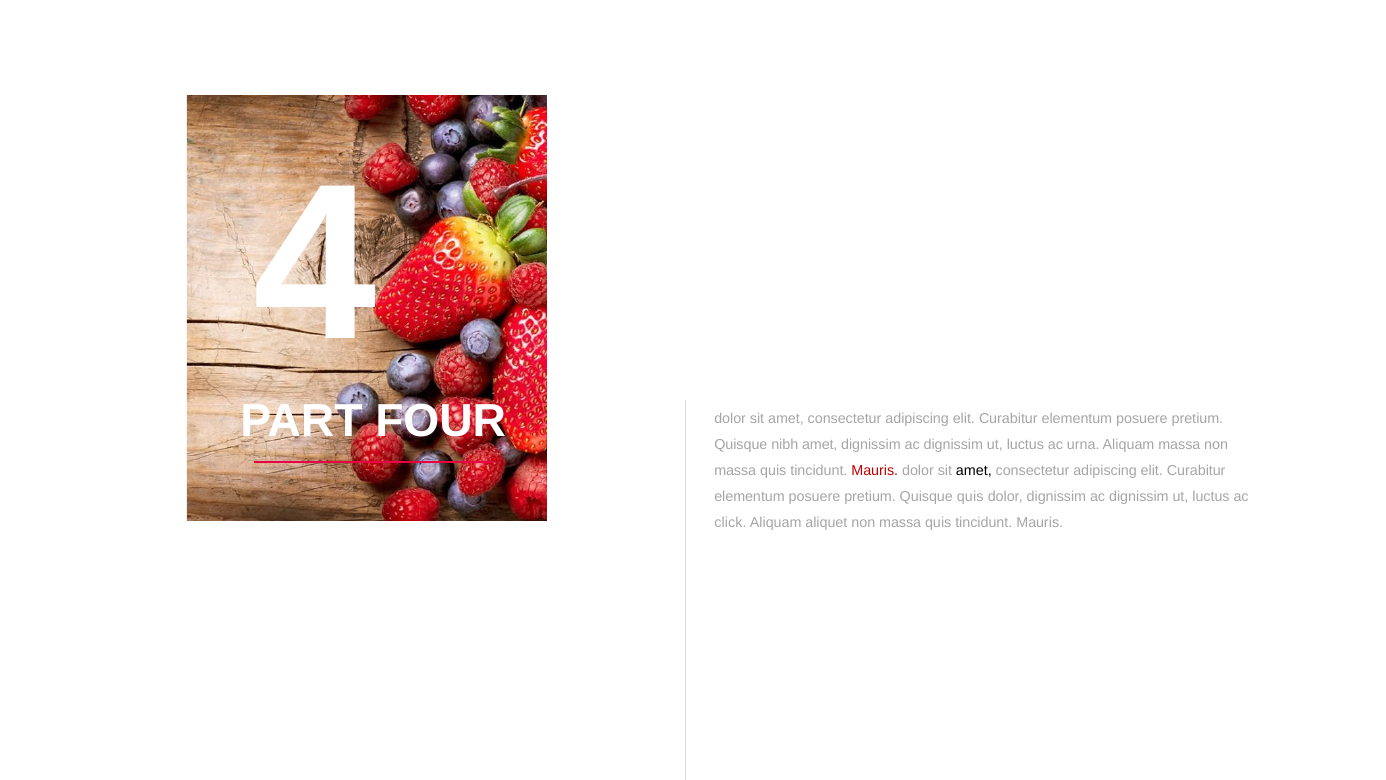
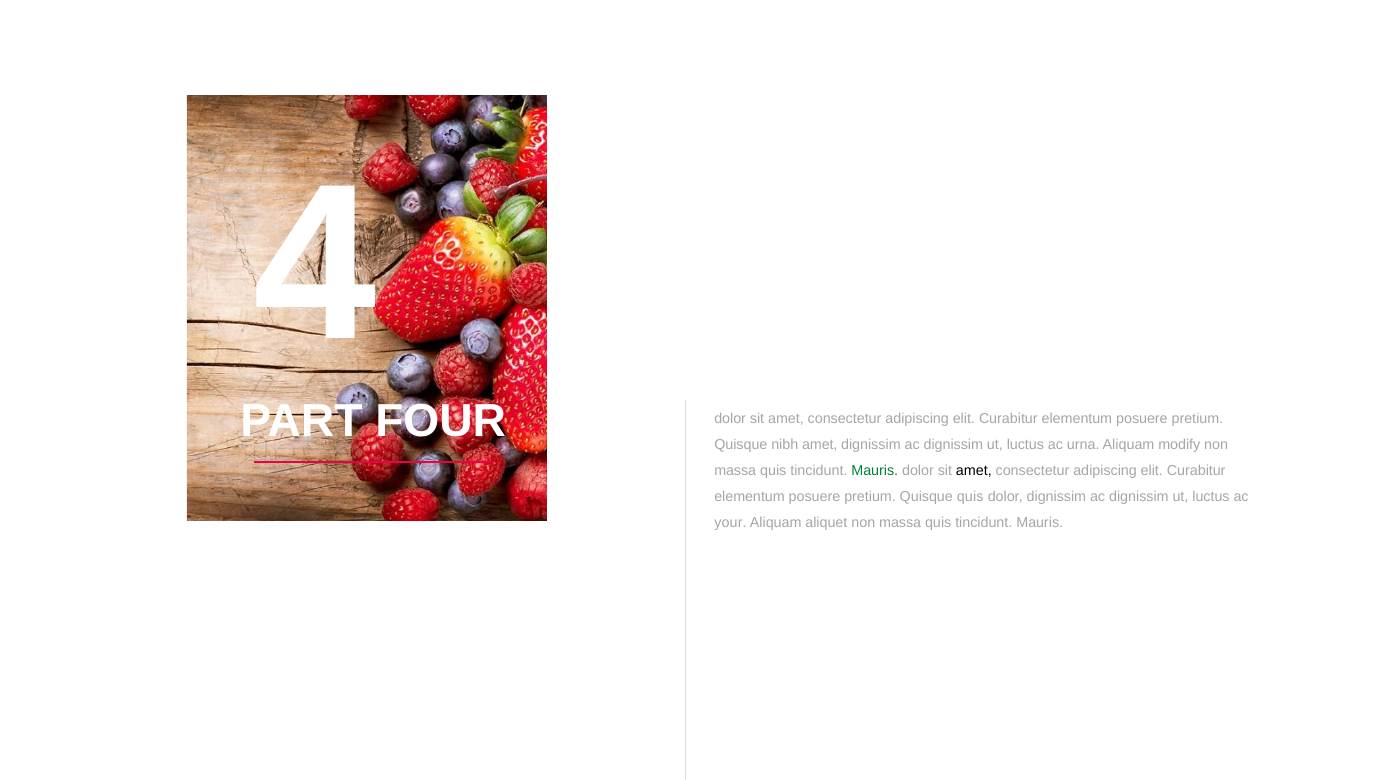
Aliquam massa: massa -> modify (1179, 445)
Mauris colour: red -> green (875, 471)
click: click -> your (730, 522)
